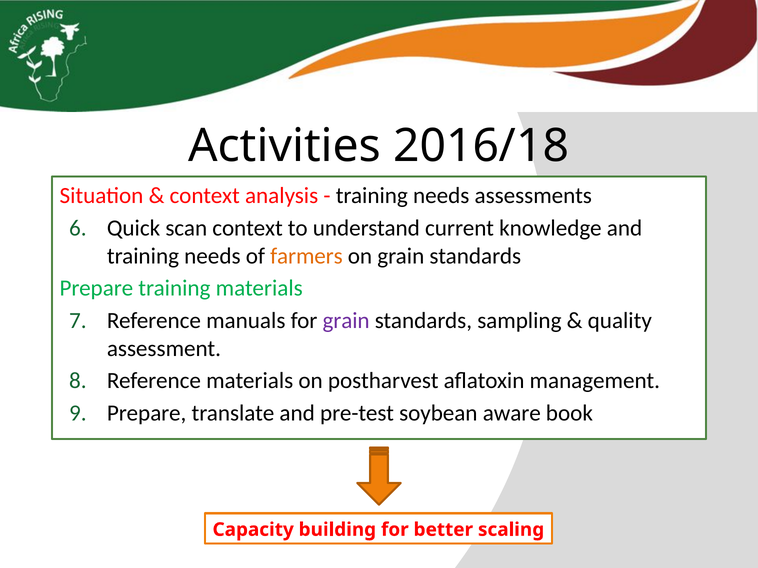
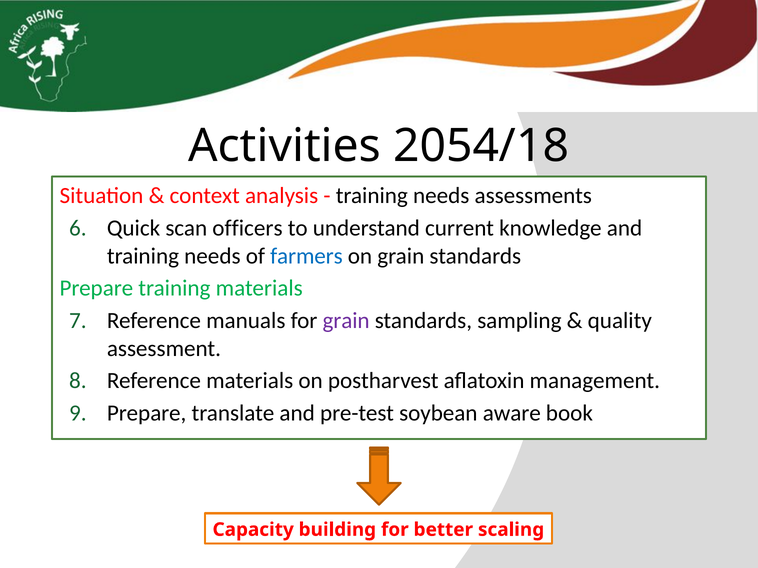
2016/18: 2016/18 -> 2054/18 (481, 146)
scan context: context -> officers (247, 228)
farmers colour: orange -> blue (306, 256)
